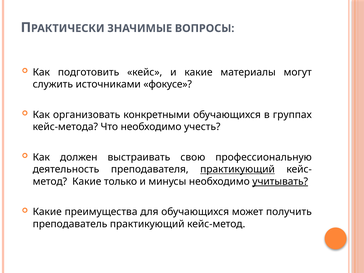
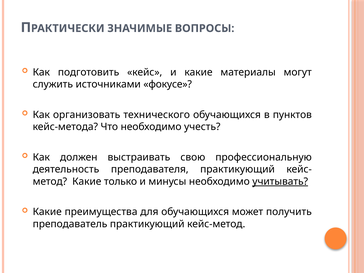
конкретными: конкретными -> технического (157, 115)
группах: группах -> пунктов (292, 115)
практикующий underline: present -> none (238, 169)
